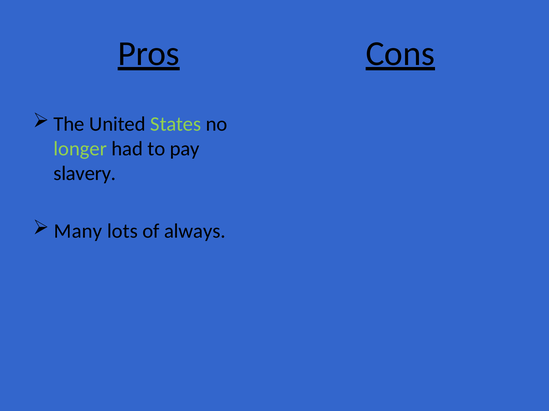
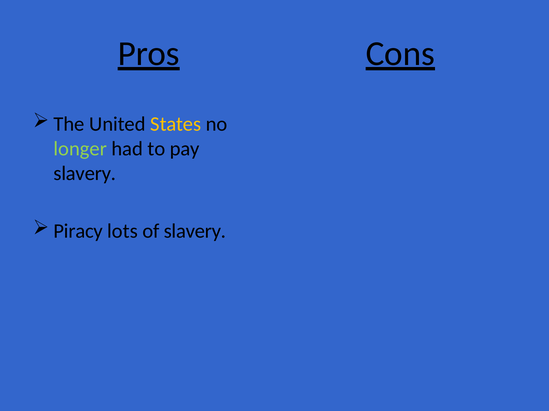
States colour: light green -> yellow (176, 124)
Many: Many -> Piracy (78, 232)
of always: always -> slavery (195, 232)
